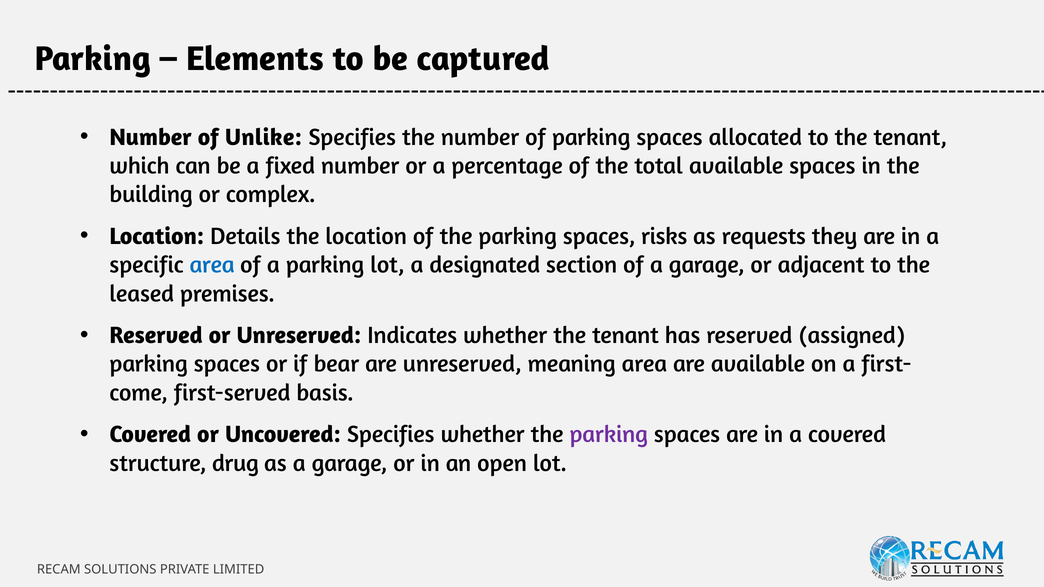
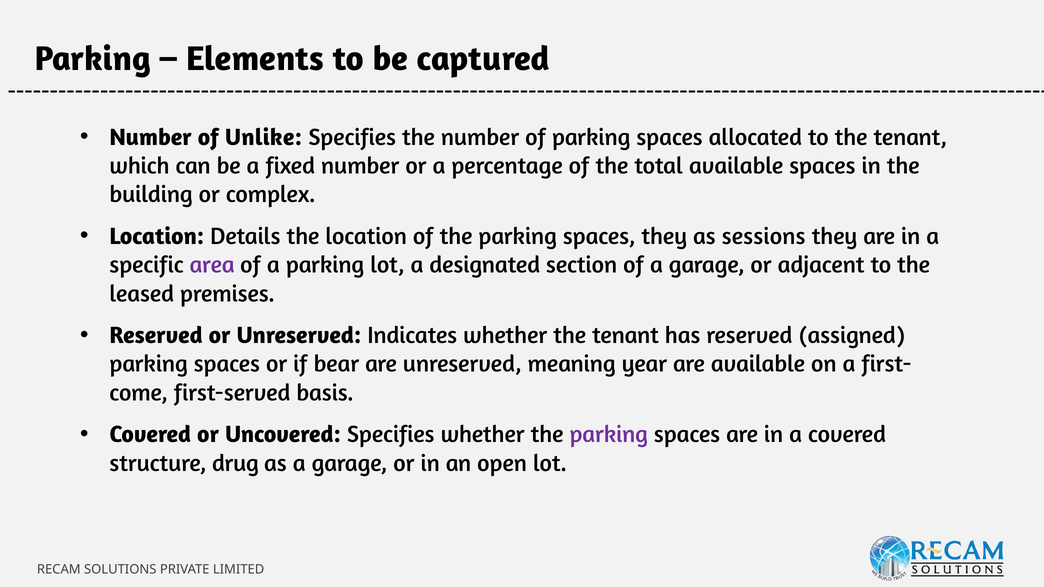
spaces risks: risks -> they (664, 236)
requests: requests -> sessions (764, 236)
area colour: blue -> purple (212, 265)
meaning area: area -> year (644, 364)
